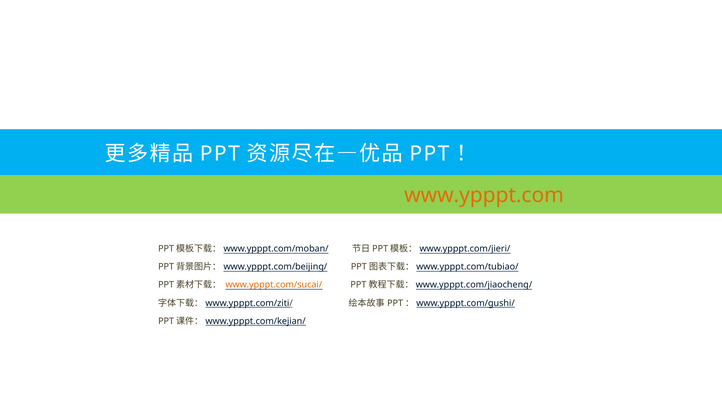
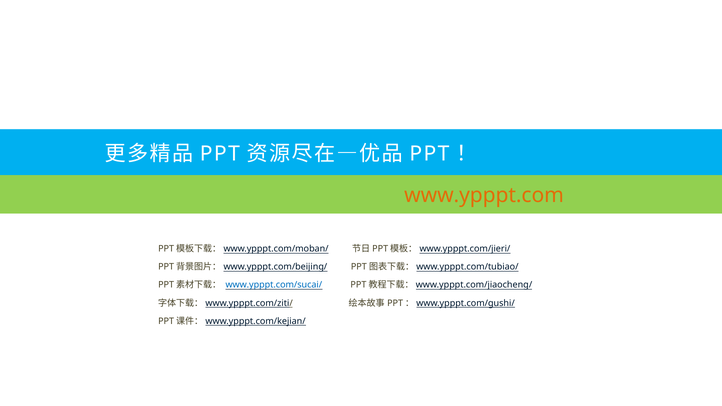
www.ypppt.com/sucai/ colour: orange -> blue (274, 285)
